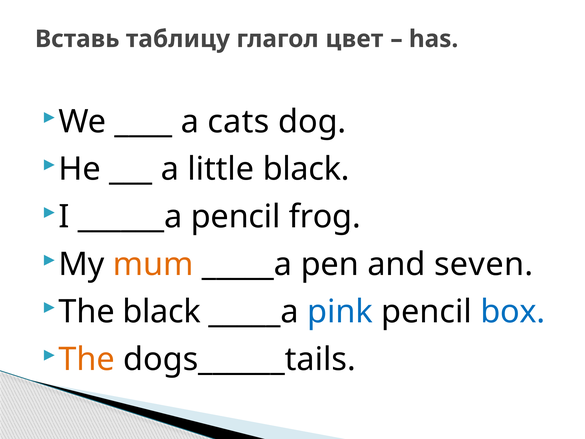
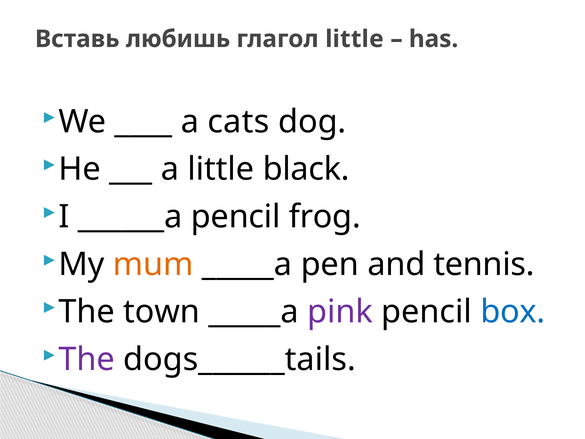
таблицу: таблицу -> любишь (178, 39)
глагол цвет: цвет -> little (354, 39)
seven: seven -> tennis (484, 264)
The black: black -> town (162, 312)
pink colour: blue -> purple (340, 312)
The colour: orange -> purple (87, 359)
